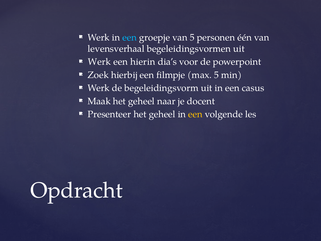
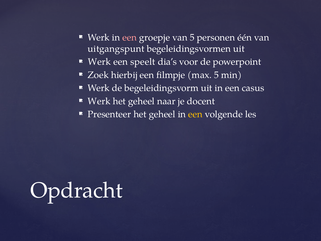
een colour: light blue -> pink (130, 37)
levensverhaal: levensverhaal -> uitgangspunt (116, 49)
hierin: hierin -> speelt (143, 62)
Maak: Maak -> Werk (99, 101)
